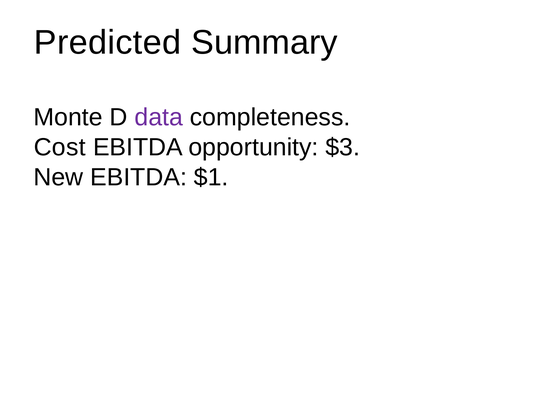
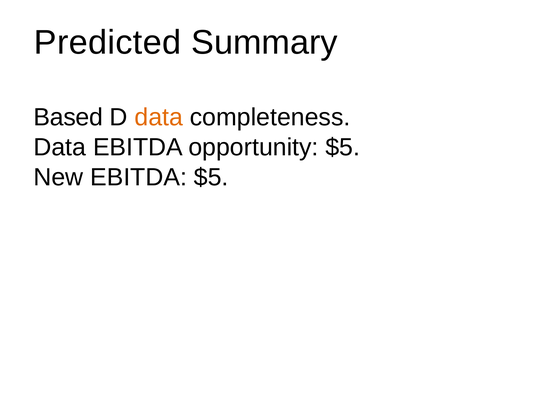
Monte: Monte -> Based (68, 117)
data colour: purple -> orange (159, 117)
Cost: Cost -> Data (60, 147)
opportunity $3: $3 -> $5 (343, 147)
EBITDA $1: $1 -> $5 (211, 177)
